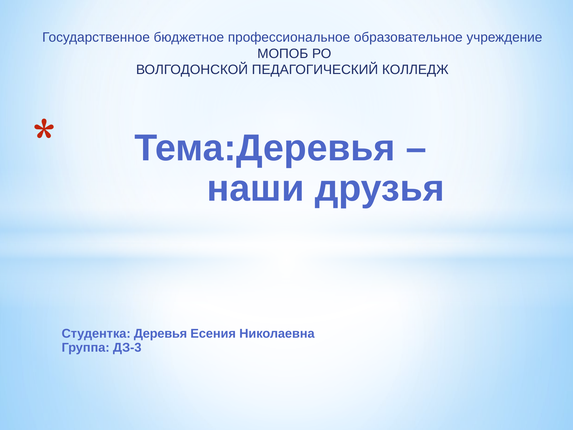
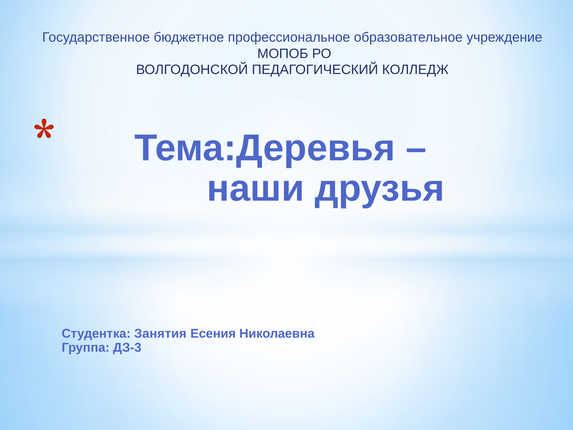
Деревья: Деревья -> Занятия (160, 334)
